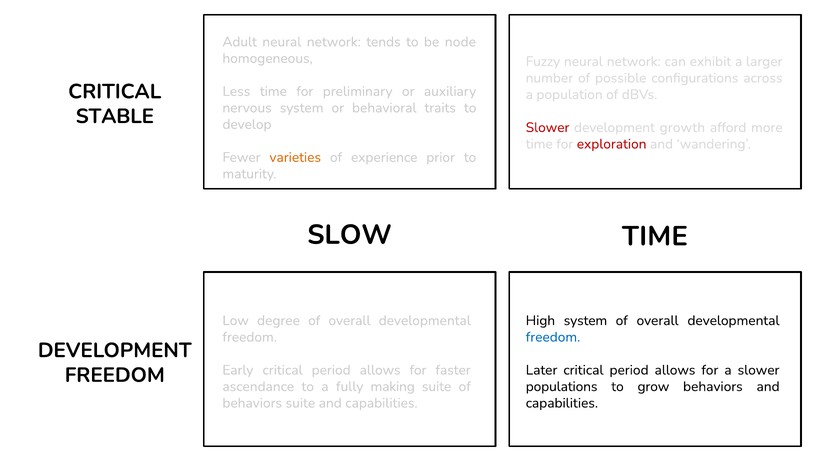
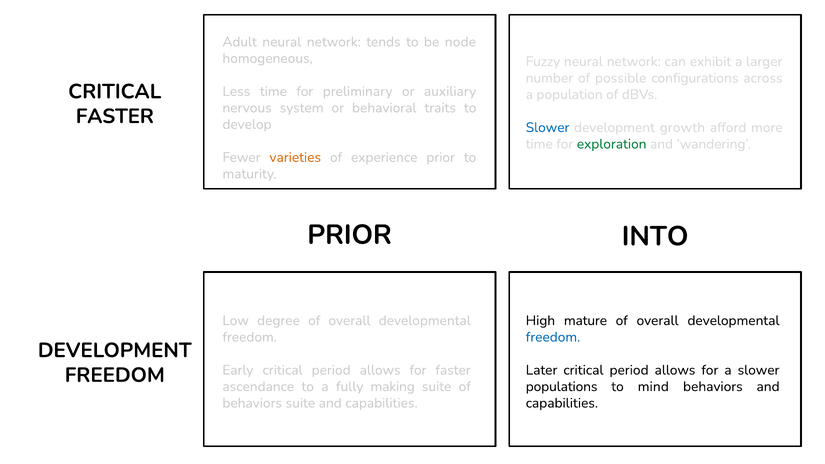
STABLE: STABLE -> FASTER (115, 116)
Slower colour: red -> blue (548, 127)
exploration colour: red -> green (612, 144)
SLOW: SLOW -> PRIOR (350, 235)
TIME: TIME -> INTO (655, 236)
High system: system -> mature (585, 321)
grow: grow -> mind (653, 387)
